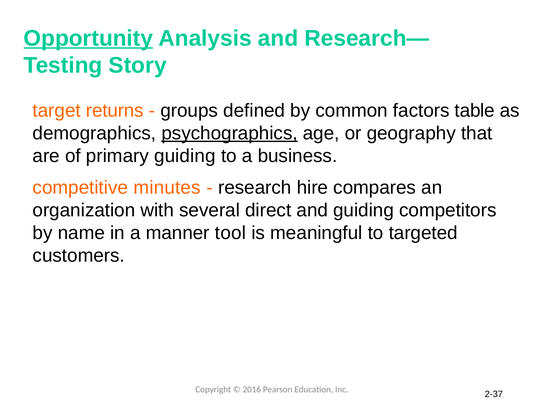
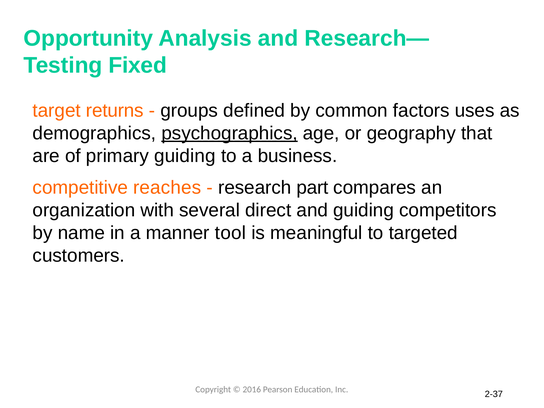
Opportunity underline: present -> none (88, 38)
Story: Story -> Fixed (138, 66)
table: table -> uses (475, 111)
minutes: minutes -> reaches (167, 188)
hire: hire -> part (312, 188)
